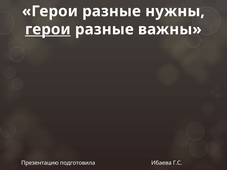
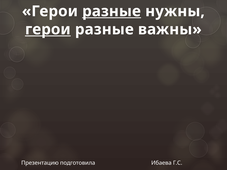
разные underline: none -> present (111, 11)
